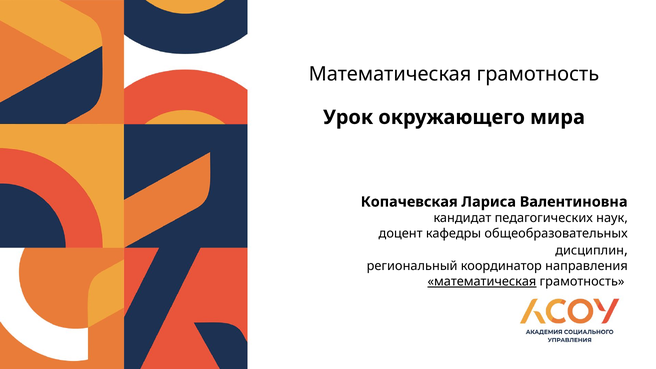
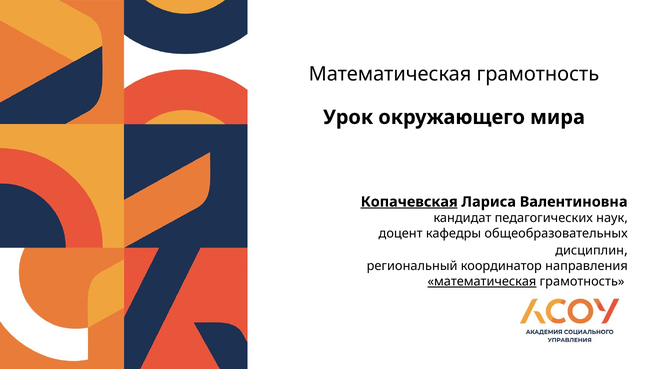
Копачевская underline: none -> present (409, 202)
